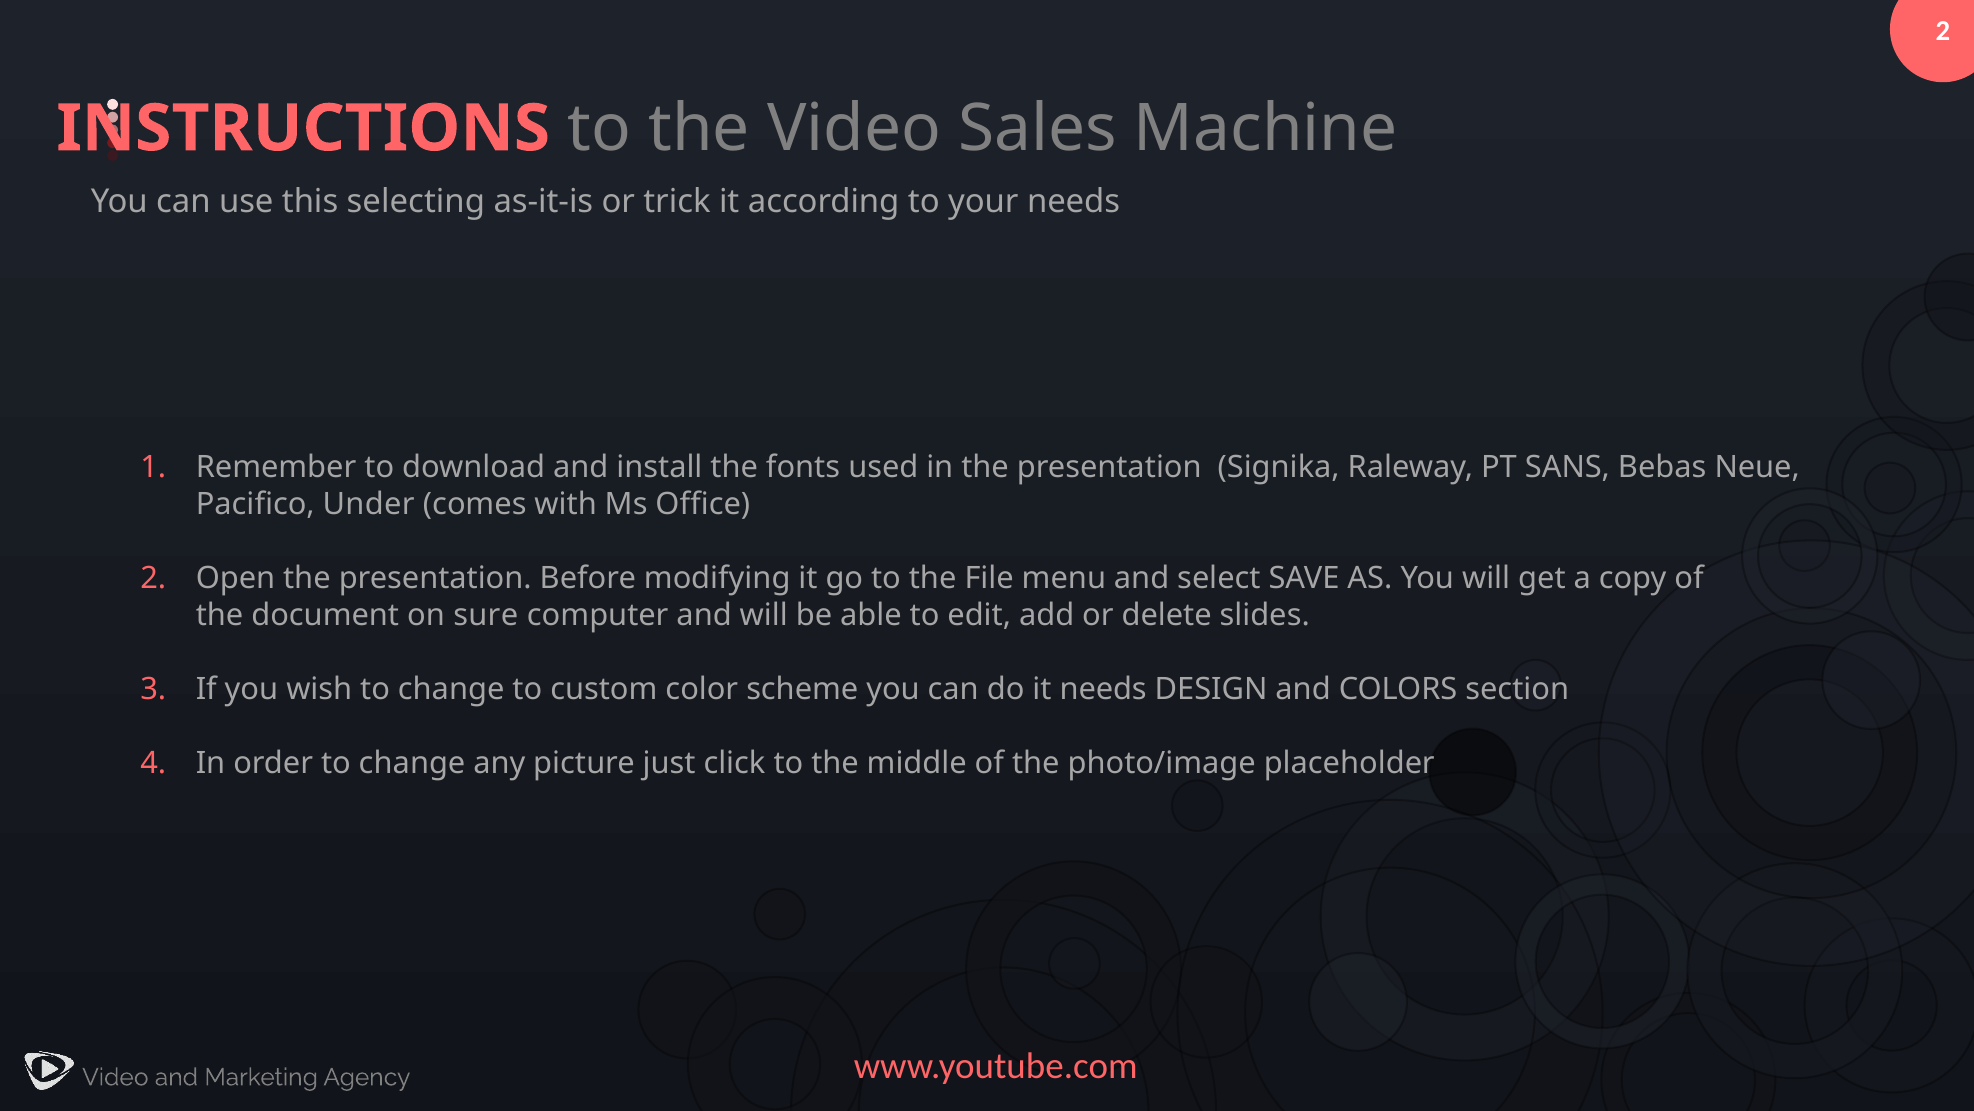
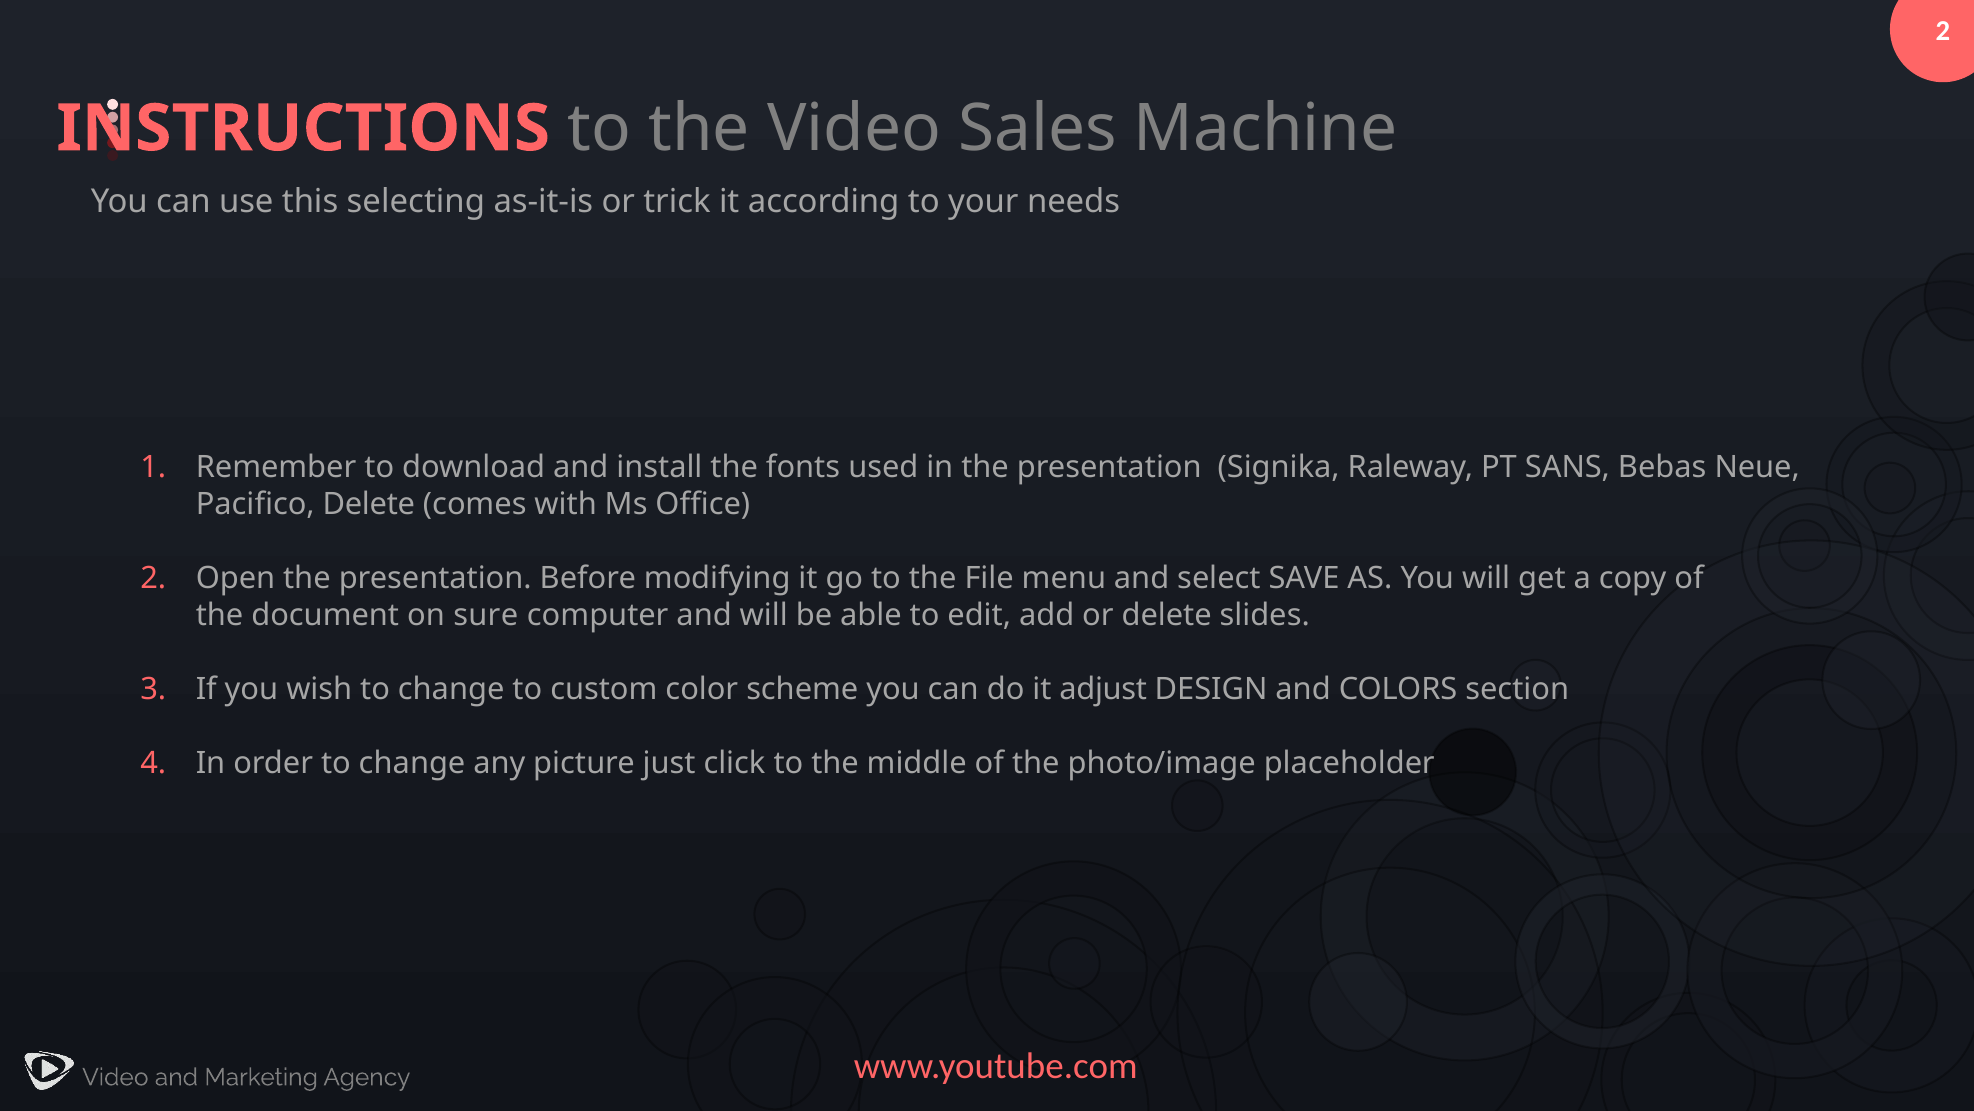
Pacifico Under: Under -> Delete (369, 504)
it needs: needs -> adjust (1103, 689)
